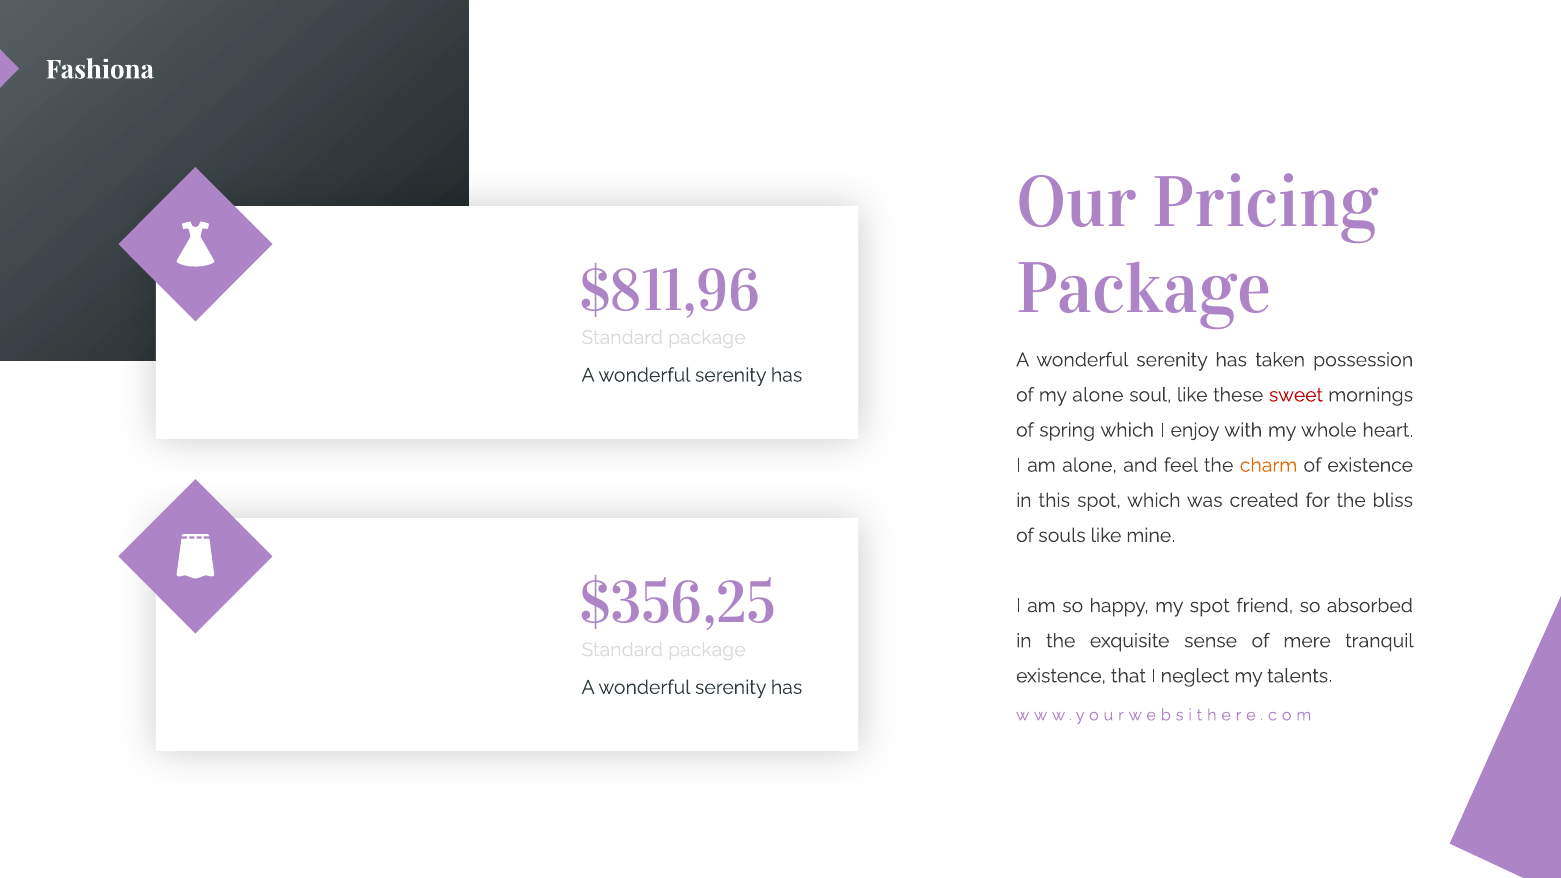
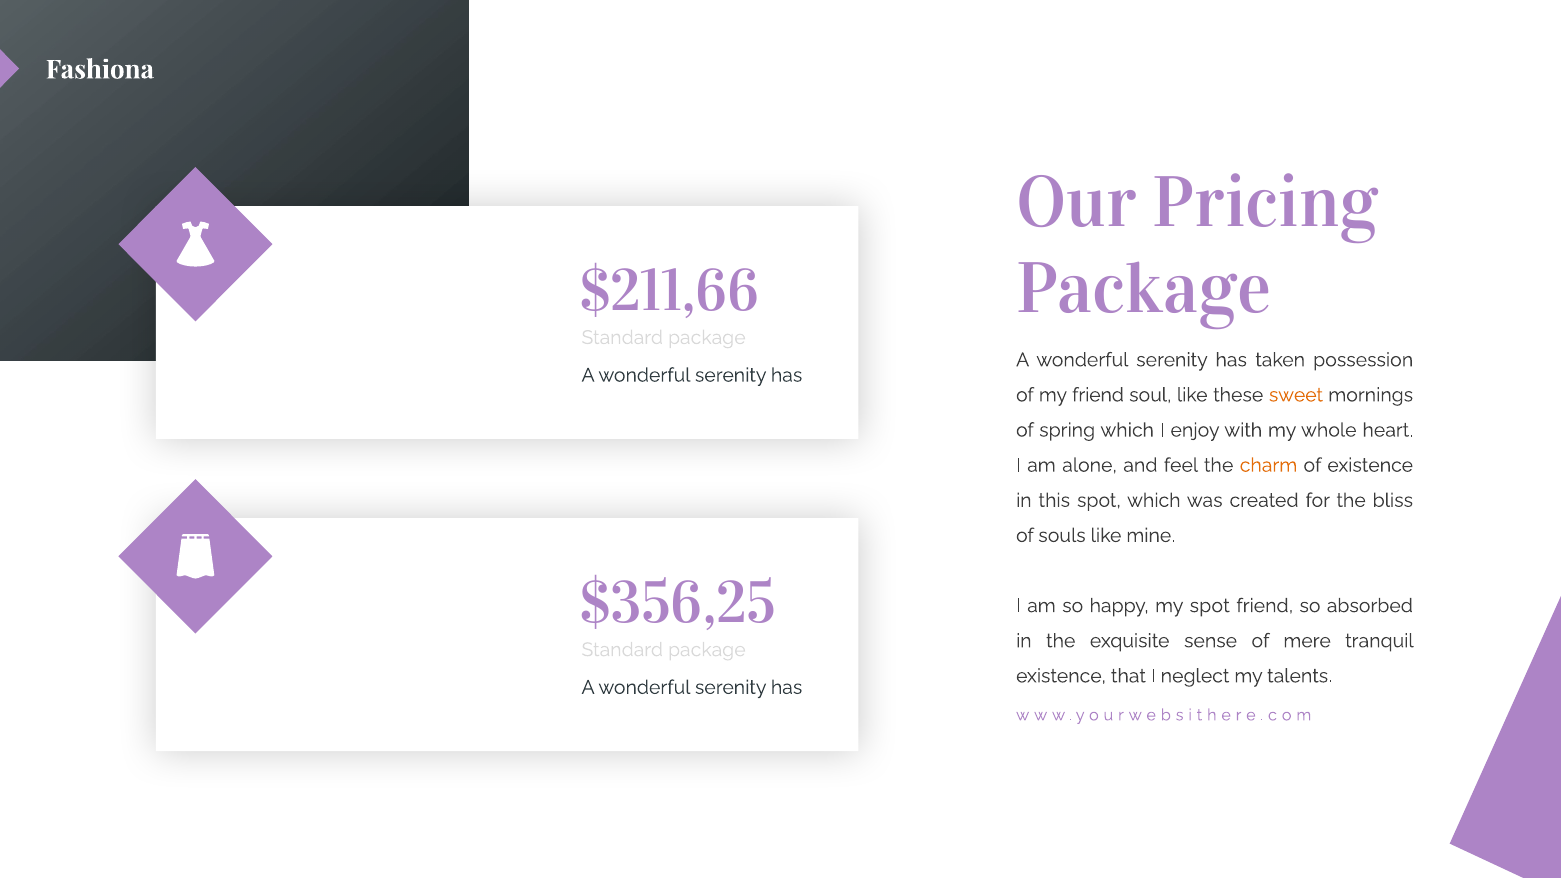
$811,96: $811,96 -> $211,66 (671, 291)
my alone: alone -> friend (1098, 395)
sweet colour: red -> orange (1296, 395)
